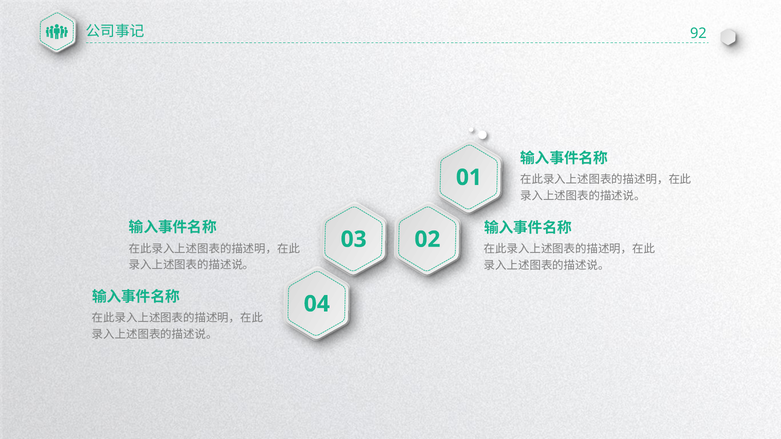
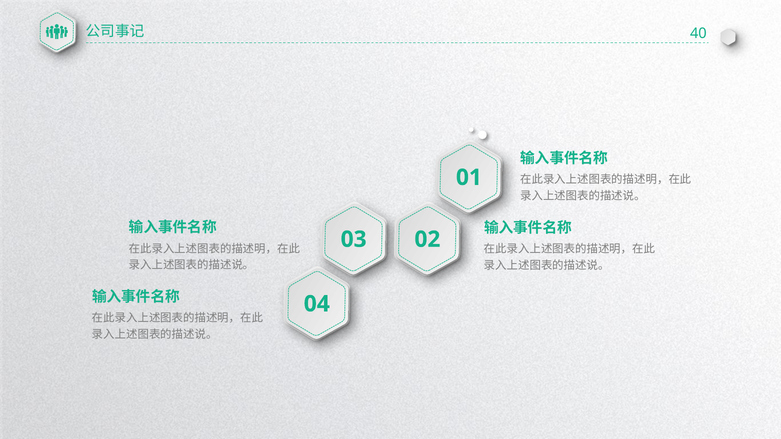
92: 92 -> 40 (698, 33)
